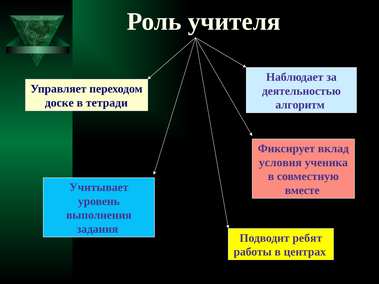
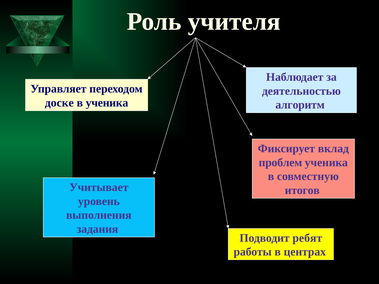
в тетради: тетради -> ученика (107, 103)
условия: условия -> проблем (280, 163)
вместе: вместе -> итогов (302, 190)
